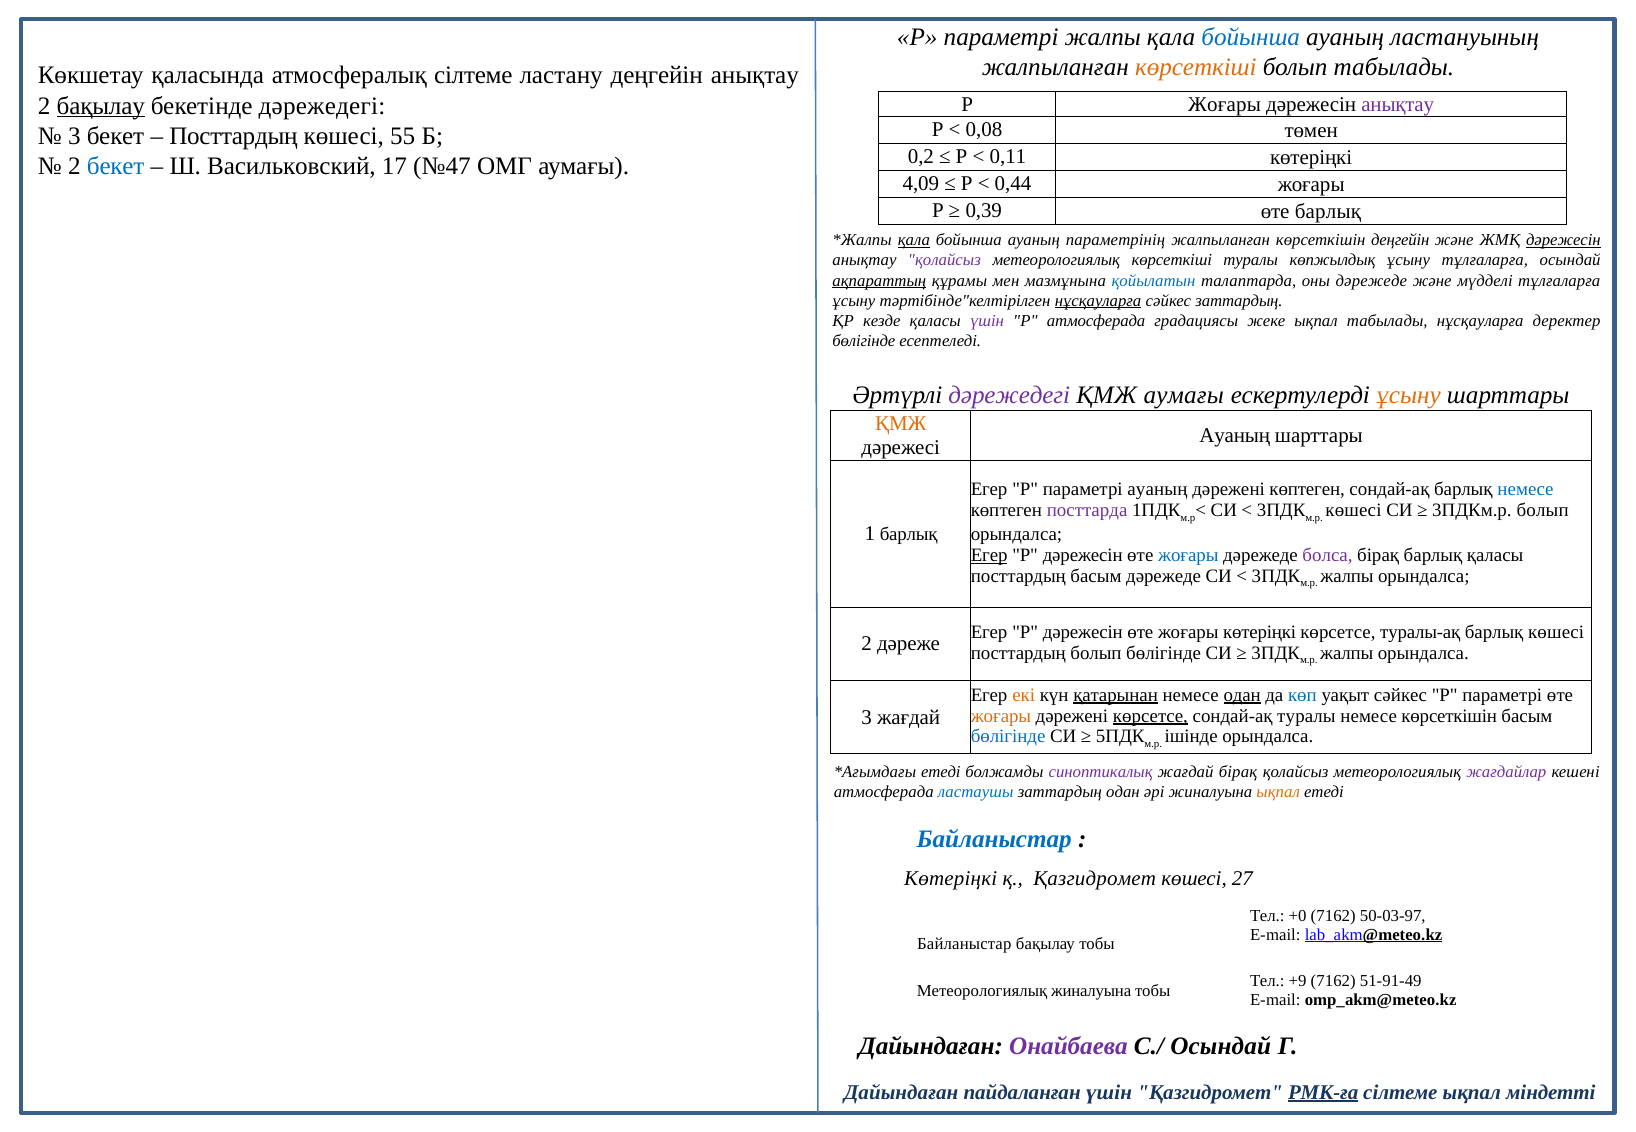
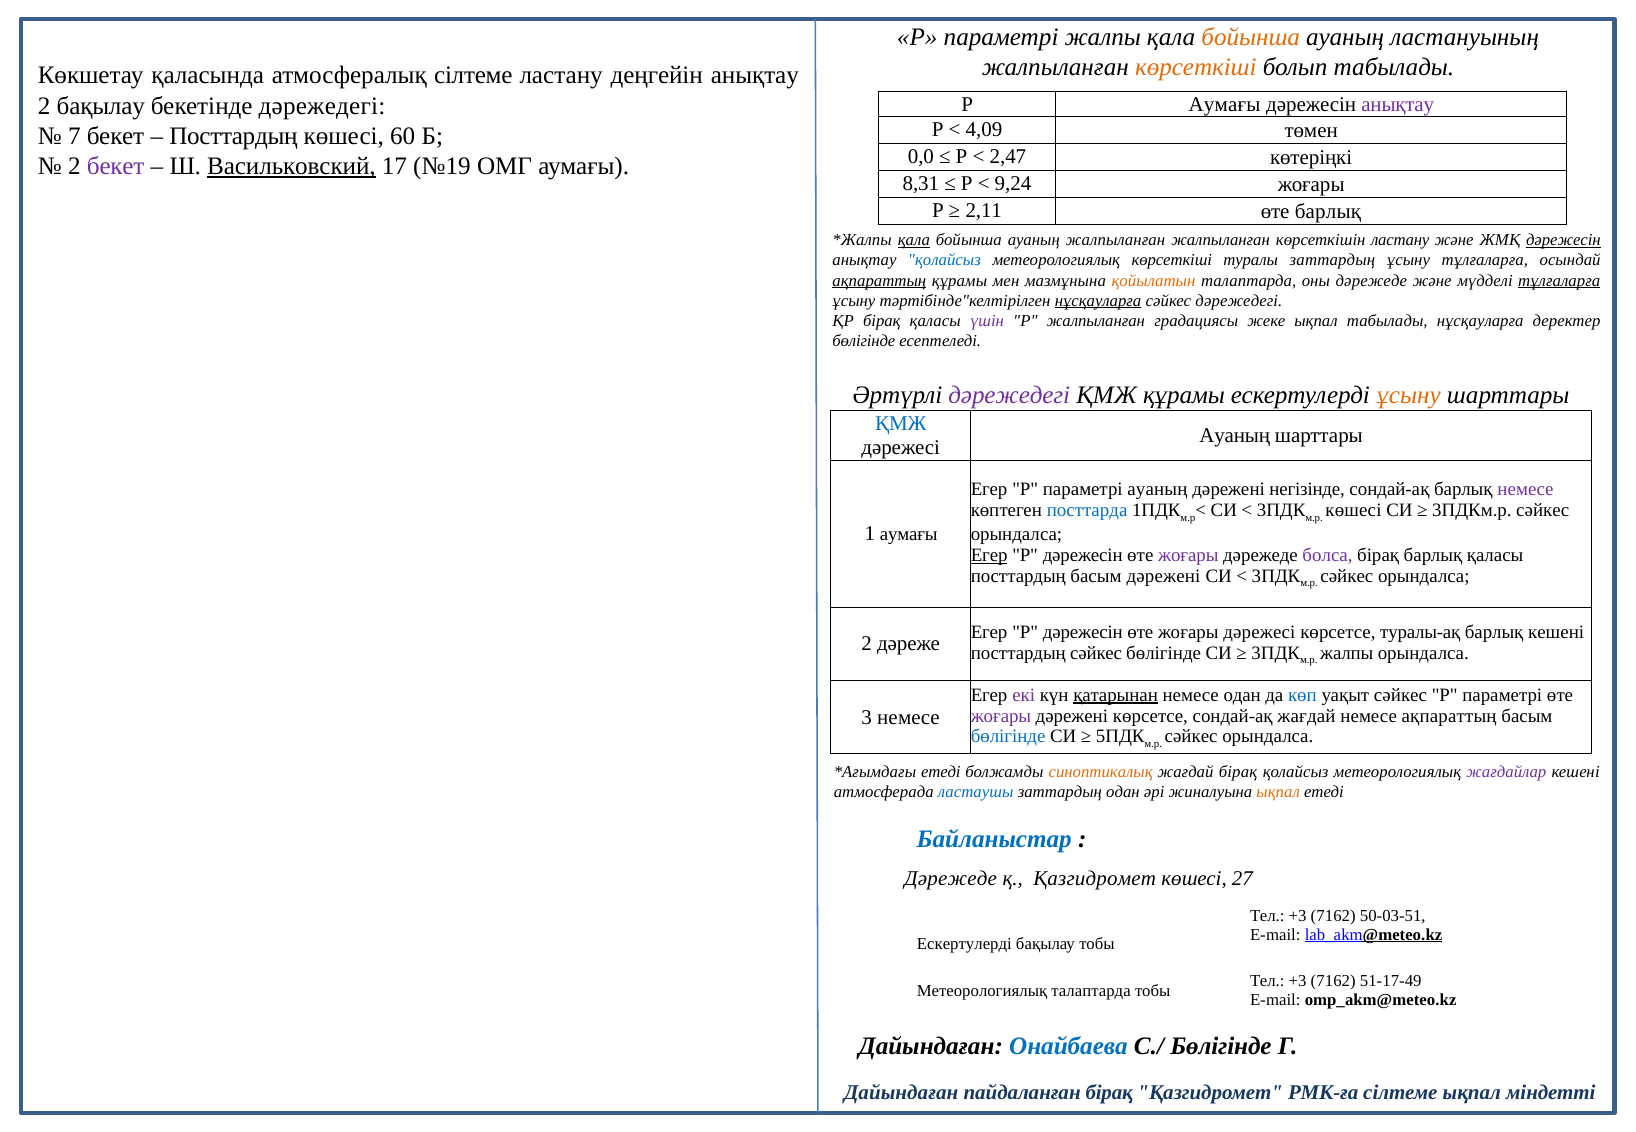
бойынша colour: blue -> orange (1251, 37)
бақылау underline: present -> none (101, 106)
Р Жоғары: Жоғары -> Аумағы (1225, 104)
0,08: 0,08 -> 4,09 (984, 130)
3: 3 -> 7 (74, 136)
55: 55 -> 60 (403, 136)
0,2: 0,2 -> 0,0 (921, 157)
0,11: 0,11 -> 2,47 (1008, 157)
бекет colour: blue -> purple (116, 166)
Васильковский underline: none -> present (291, 166)
№47: №47 -> №19 (442, 166)
4,09: 4,09 -> 8,31 (921, 184)
0,44: 0,44 -> 9,24 (1013, 184)
0,39: 0,39 -> 2,11 (984, 211)
ауаның параметрінің: параметрінің -> жалпыланған (1116, 240)
көрсеткішін деңгейін: деңгейін -> ластану (1400, 240)
қолайсыз colour: purple -> blue (944, 261)
туралы көпжылдық: көпжылдық -> заттардың (1332, 261)
қойылатын colour: blue -> orange (1153, 281)
тұлғаларға underline: none -> present (1559, 281)
сәйкес заттардың: заттардың -> дәрежедегі (1239, 301)
ҚР кезде: кезде -> бірақ (882, 321)
Р атмосферада: атмосферада -> жалпыланған (1096, 321)
ҚМЖ аумағы: аумағы -> құрамы (1184, 395)
ҚМЖ colour: orange -> blue (901, 424)
дәрежені көптеген: көптеген -> негізінде (1307, 490)
немесе colour: blue -> purple (1525, 490)
посттарда colour: purple -> blue (1087, 511)
3ПДКм.р болып: болып -> сәйкес (1543, 511)
1 барлық: барлық -> аумағы (909, 535)
жоғары colour: blue -> purple (1188, 555)
басым дәрежеде: дәрежеде -> дәрежені (1164, 576)
жалпы: жалпы -> сәйкес (1347, 576)
жоғары көтеріңкі: көтеріңкі -> дәрежесі (1259, 632)
барлық көшесі: көшесі -> кешені (1556, 632)
посттардың болып: болып -> сәйкес (1096, 653)
екі colour: orange -> purple (1024, 695)
одан underline: present -> none (1242, 695)
жоғары colour: orange -> purple (1001, 716)
көрсетсе underline: present -> none (1150, 716)
сондай-ақ туралы: туралы -> жағдай (1306, 716)
немесе көрсеткішін: көрсеткішін -> ақпараттың (1449, 716)
3 жағдай: жағдай -> немесе (908, 718)
ішінде: ішінде -> сәйкес (1191, 737)
синоптикалық colour: purple -> orange (1101, 772)
Көтеріңкі: Көтеріңкі -> Дәрежеде (951, 879)
+0: +0 -> +3 (1298, 916)
50-03-97: 50-03-97 -> 50-03-51 (1393, 916)
Байланыстар: Байланыстар -> Ескертулерді (964, 944)
+9: +9 -> +3 (1298, 982)
51-91-49: 51-91-49 -> 51-17-49 (1391, 982)
Метеорологиялық жиналуына: жиналуына -> талаптарда (1091, 991)
Онайбаева colour: purple -> blue (1068, 1047)
С./ Осындай: Осындай -> Бөлігінде (1221, 1047)
пайдаланған үшін: үшін -> бірақ (1109, 1093)
РМК-ға underline: present -> none (1323, 1093)
